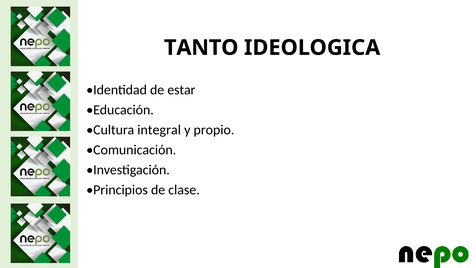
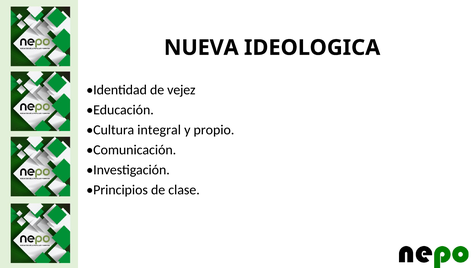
TANTO: TANTO -> NUEVA (201, 48)
estar: estar -> vejez (181, 90)
